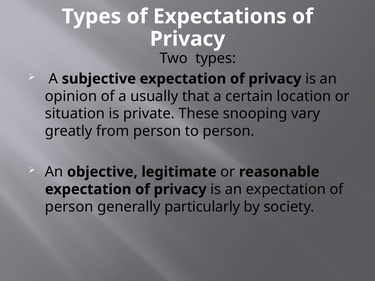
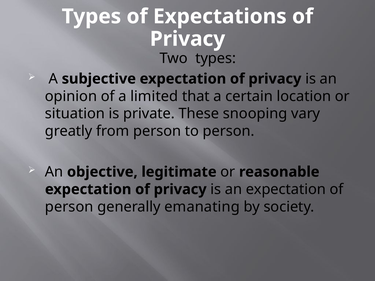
usually: usually -> limited (154, 96)
particularly: particularly -> emanating (202, 207)
